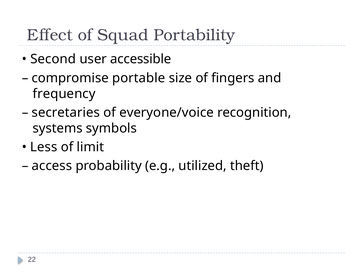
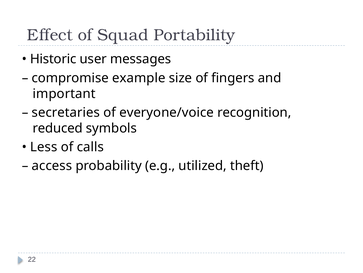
Second: Second -> Historic (53, 59)
accessible: accessible -> messages (141, 59)
portable: portable -> example (139, 78)
frequency: frequency -> important (64, 93)
systems: systems -> reduced (58, 128)
limit: limit -> calls (90, 147)
